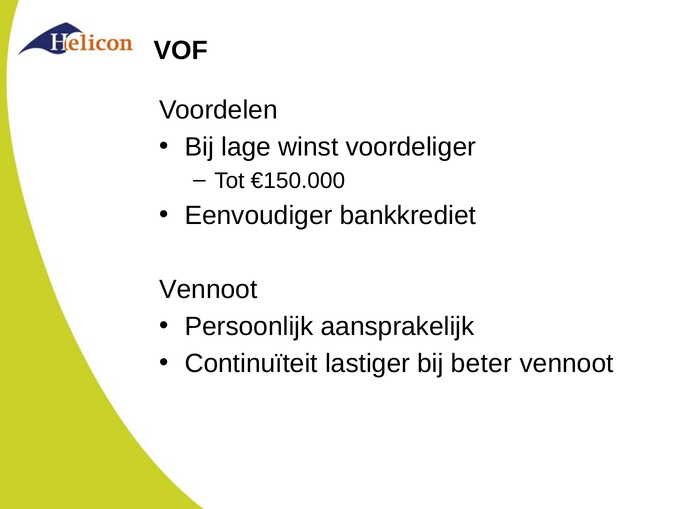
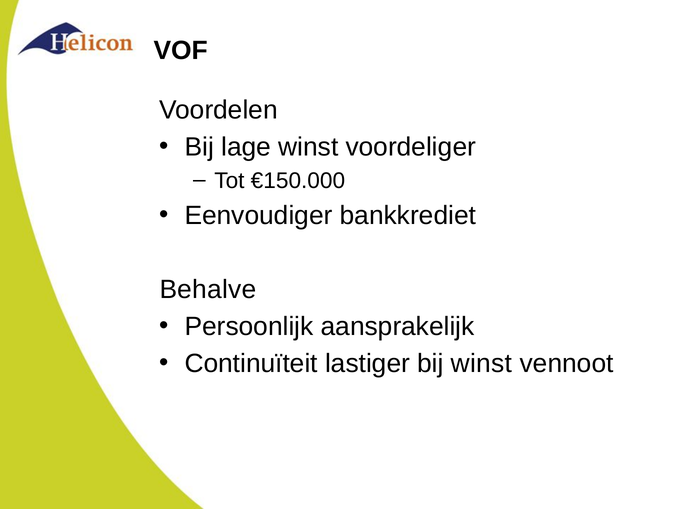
Vennoot: Vennoot -> Behalve (208, 290)
bij beter: beter -> winst (482, 364)
